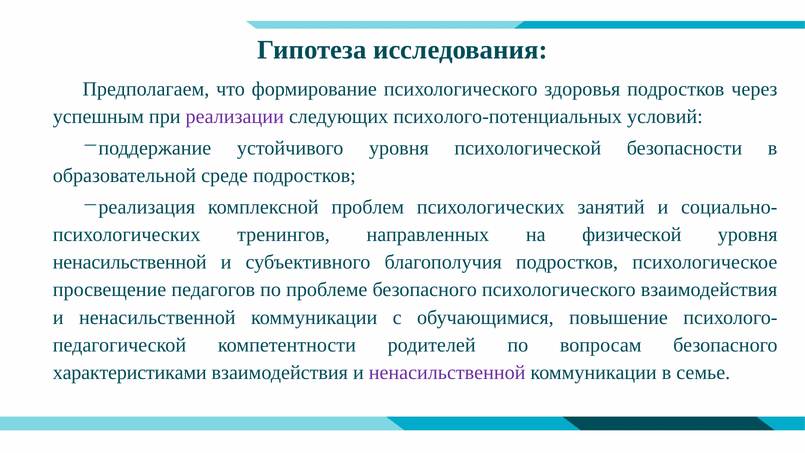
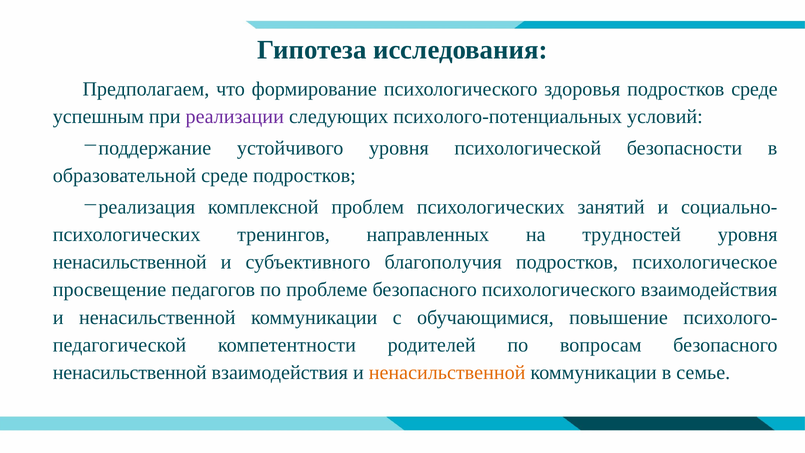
подростков через: через -> среде (754, 89)
физической: физической -> трудностей (632, 235)
характеристиками: характеристиками -> ненасильственной (130, 372)
ненасильственной colour: purple -> orange (447, 372)
